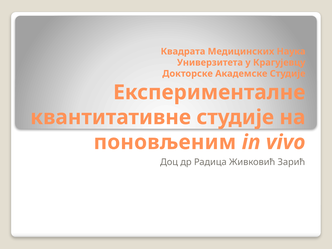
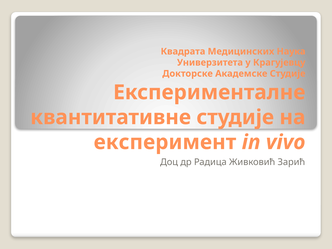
поновљеним: поновљеним -> експеримент (165, 142)
